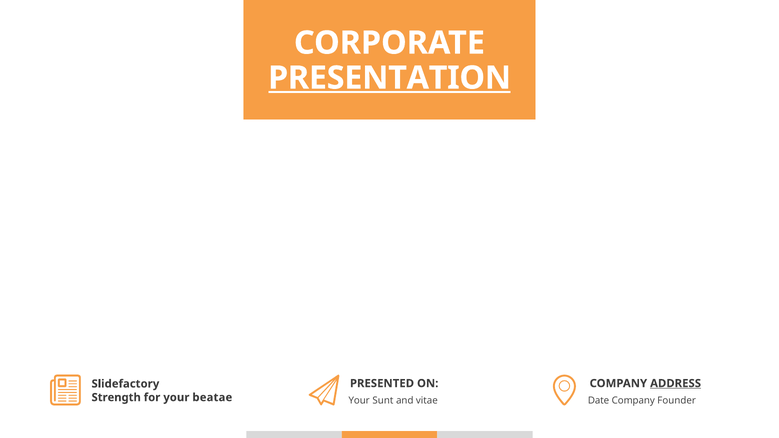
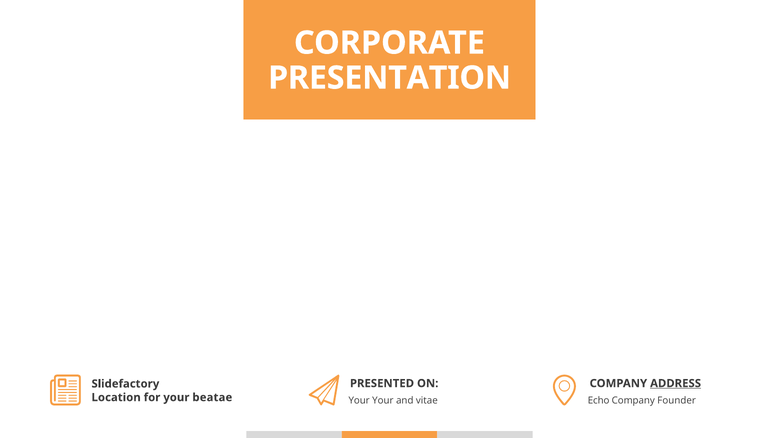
PRESENTATION underline: present -> none (390, 78)
Strength: Strength -> Location (116, 398)
Your Sunt: Sunt -> Your (383, 401)
Date: Date -> Echo (599, 401)
